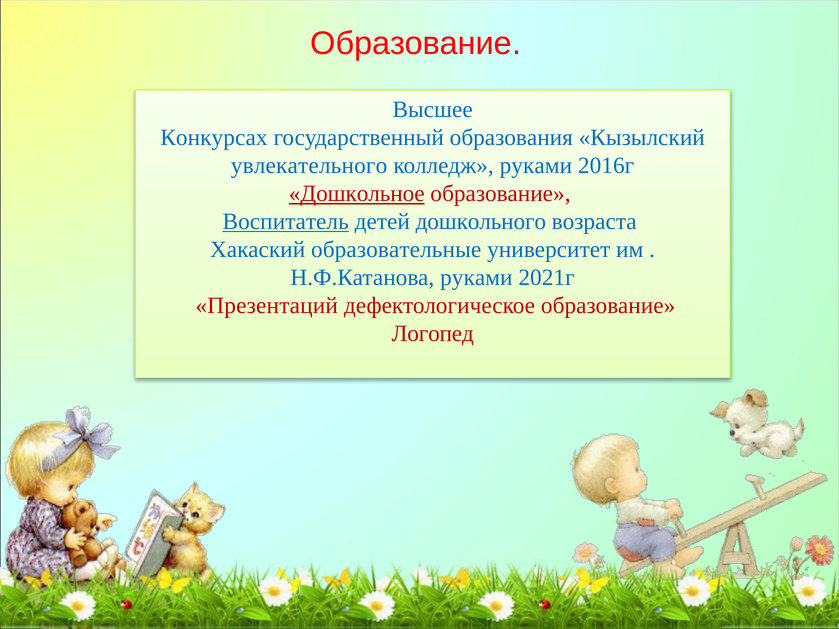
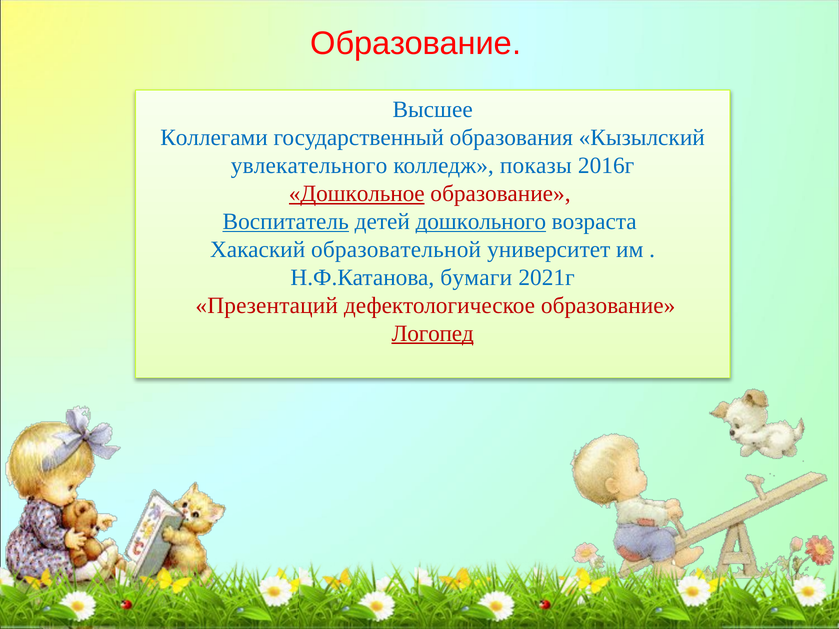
Конкурсах: Конкурсах -> Коллегами (214, 138)
колледж руками: руками -> показы (536, 166)
дошкольного underline: none -> present (481, 222)
образовательные: образовательные -> образовательной (396, 250)
Н.Ф.Катанова руками: руками -> бумаги (476, 278)
Логопед underline: none -> present (433, 334)
